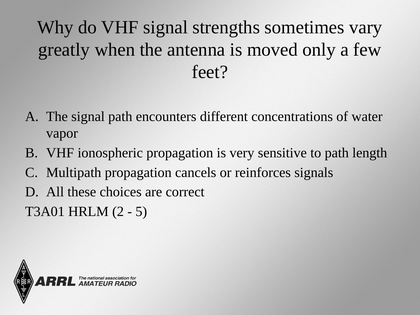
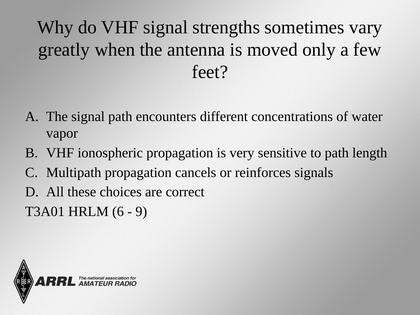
2: 2 -> 6 (118, 212)
5: 5 -> 9 (141, 212)
